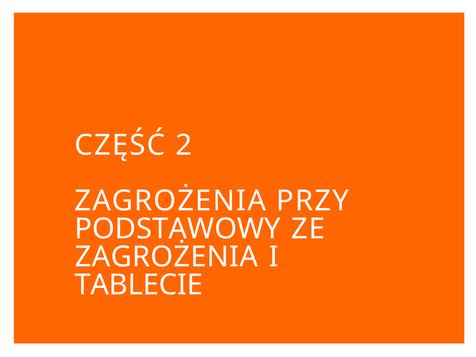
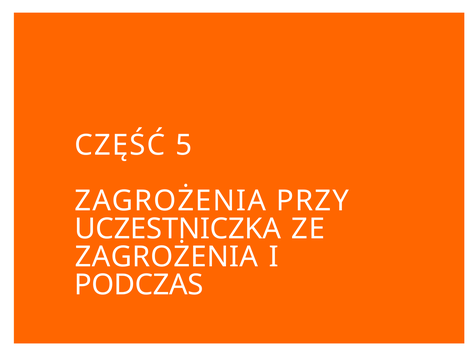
2: 2 -> 5 (184, 145)
PODSTAWOWY: PODSTAWOWY -> UCZESTNICZKA (178, 229)
TABLECIE: TABLECIE -> PODCZAS (139, 285)
